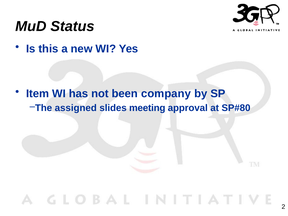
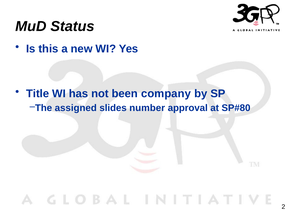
Item: Item -> Title (38, 94)
meeting: meeting -> number (147, 108)
